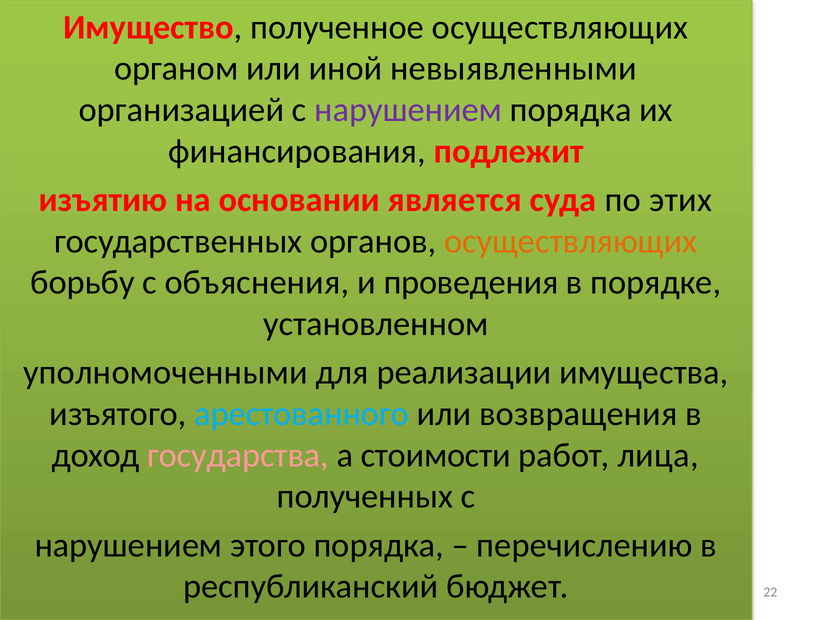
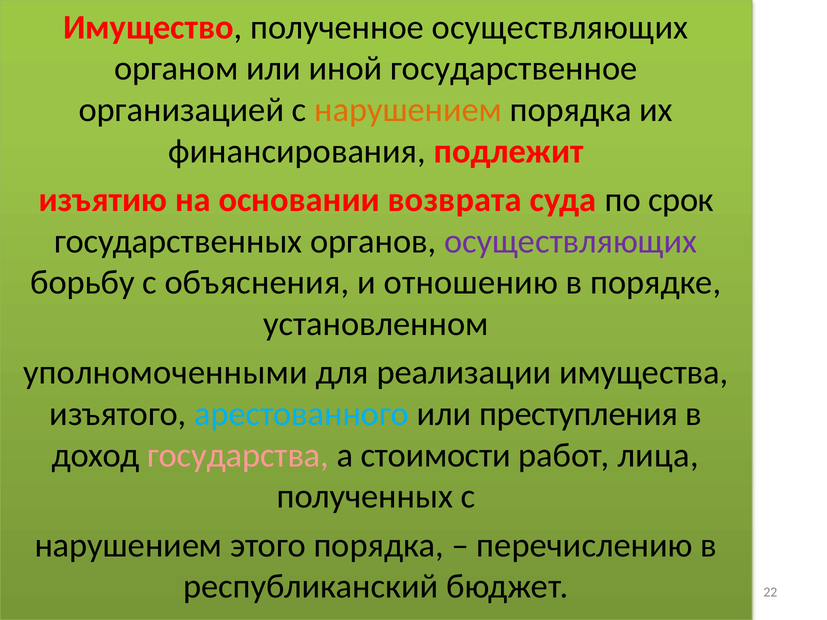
невыявленными: невыявленными -> государственное (514, 69)
нарушением colour: purple -> orange (408, 110)
является: является -> возврата (455, 200)
этих: этих -> срок (681, 200)
осуществляющих colour: orange -> purple (571, 241)
проведения: проведения -> отношению (471, 283)
возвращения: возвращения -> преступления (579, 414)
